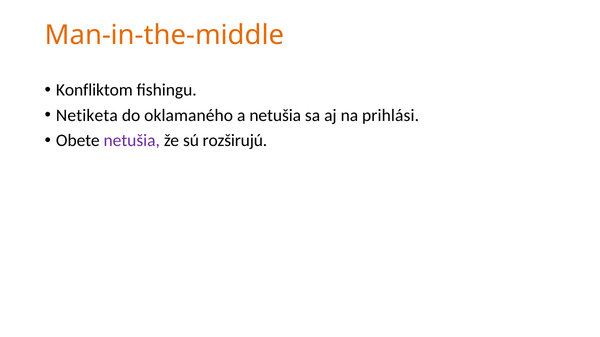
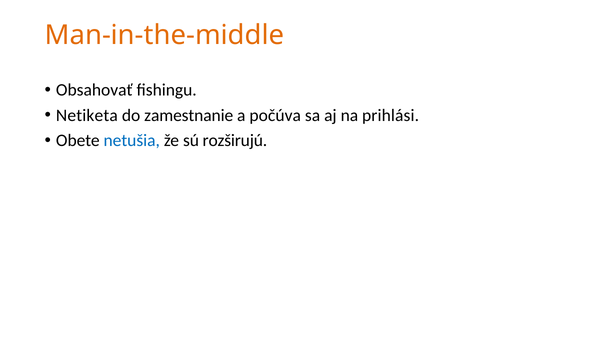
Konfliktom: Konfliktom -> Obsahovať (94, 90)
oklamaného: oklamaného -> zamestnanie (189, 116)
a netušia: netušia -> počúva (275, 116)
netušia colour: purple -> blue (132, 141)
